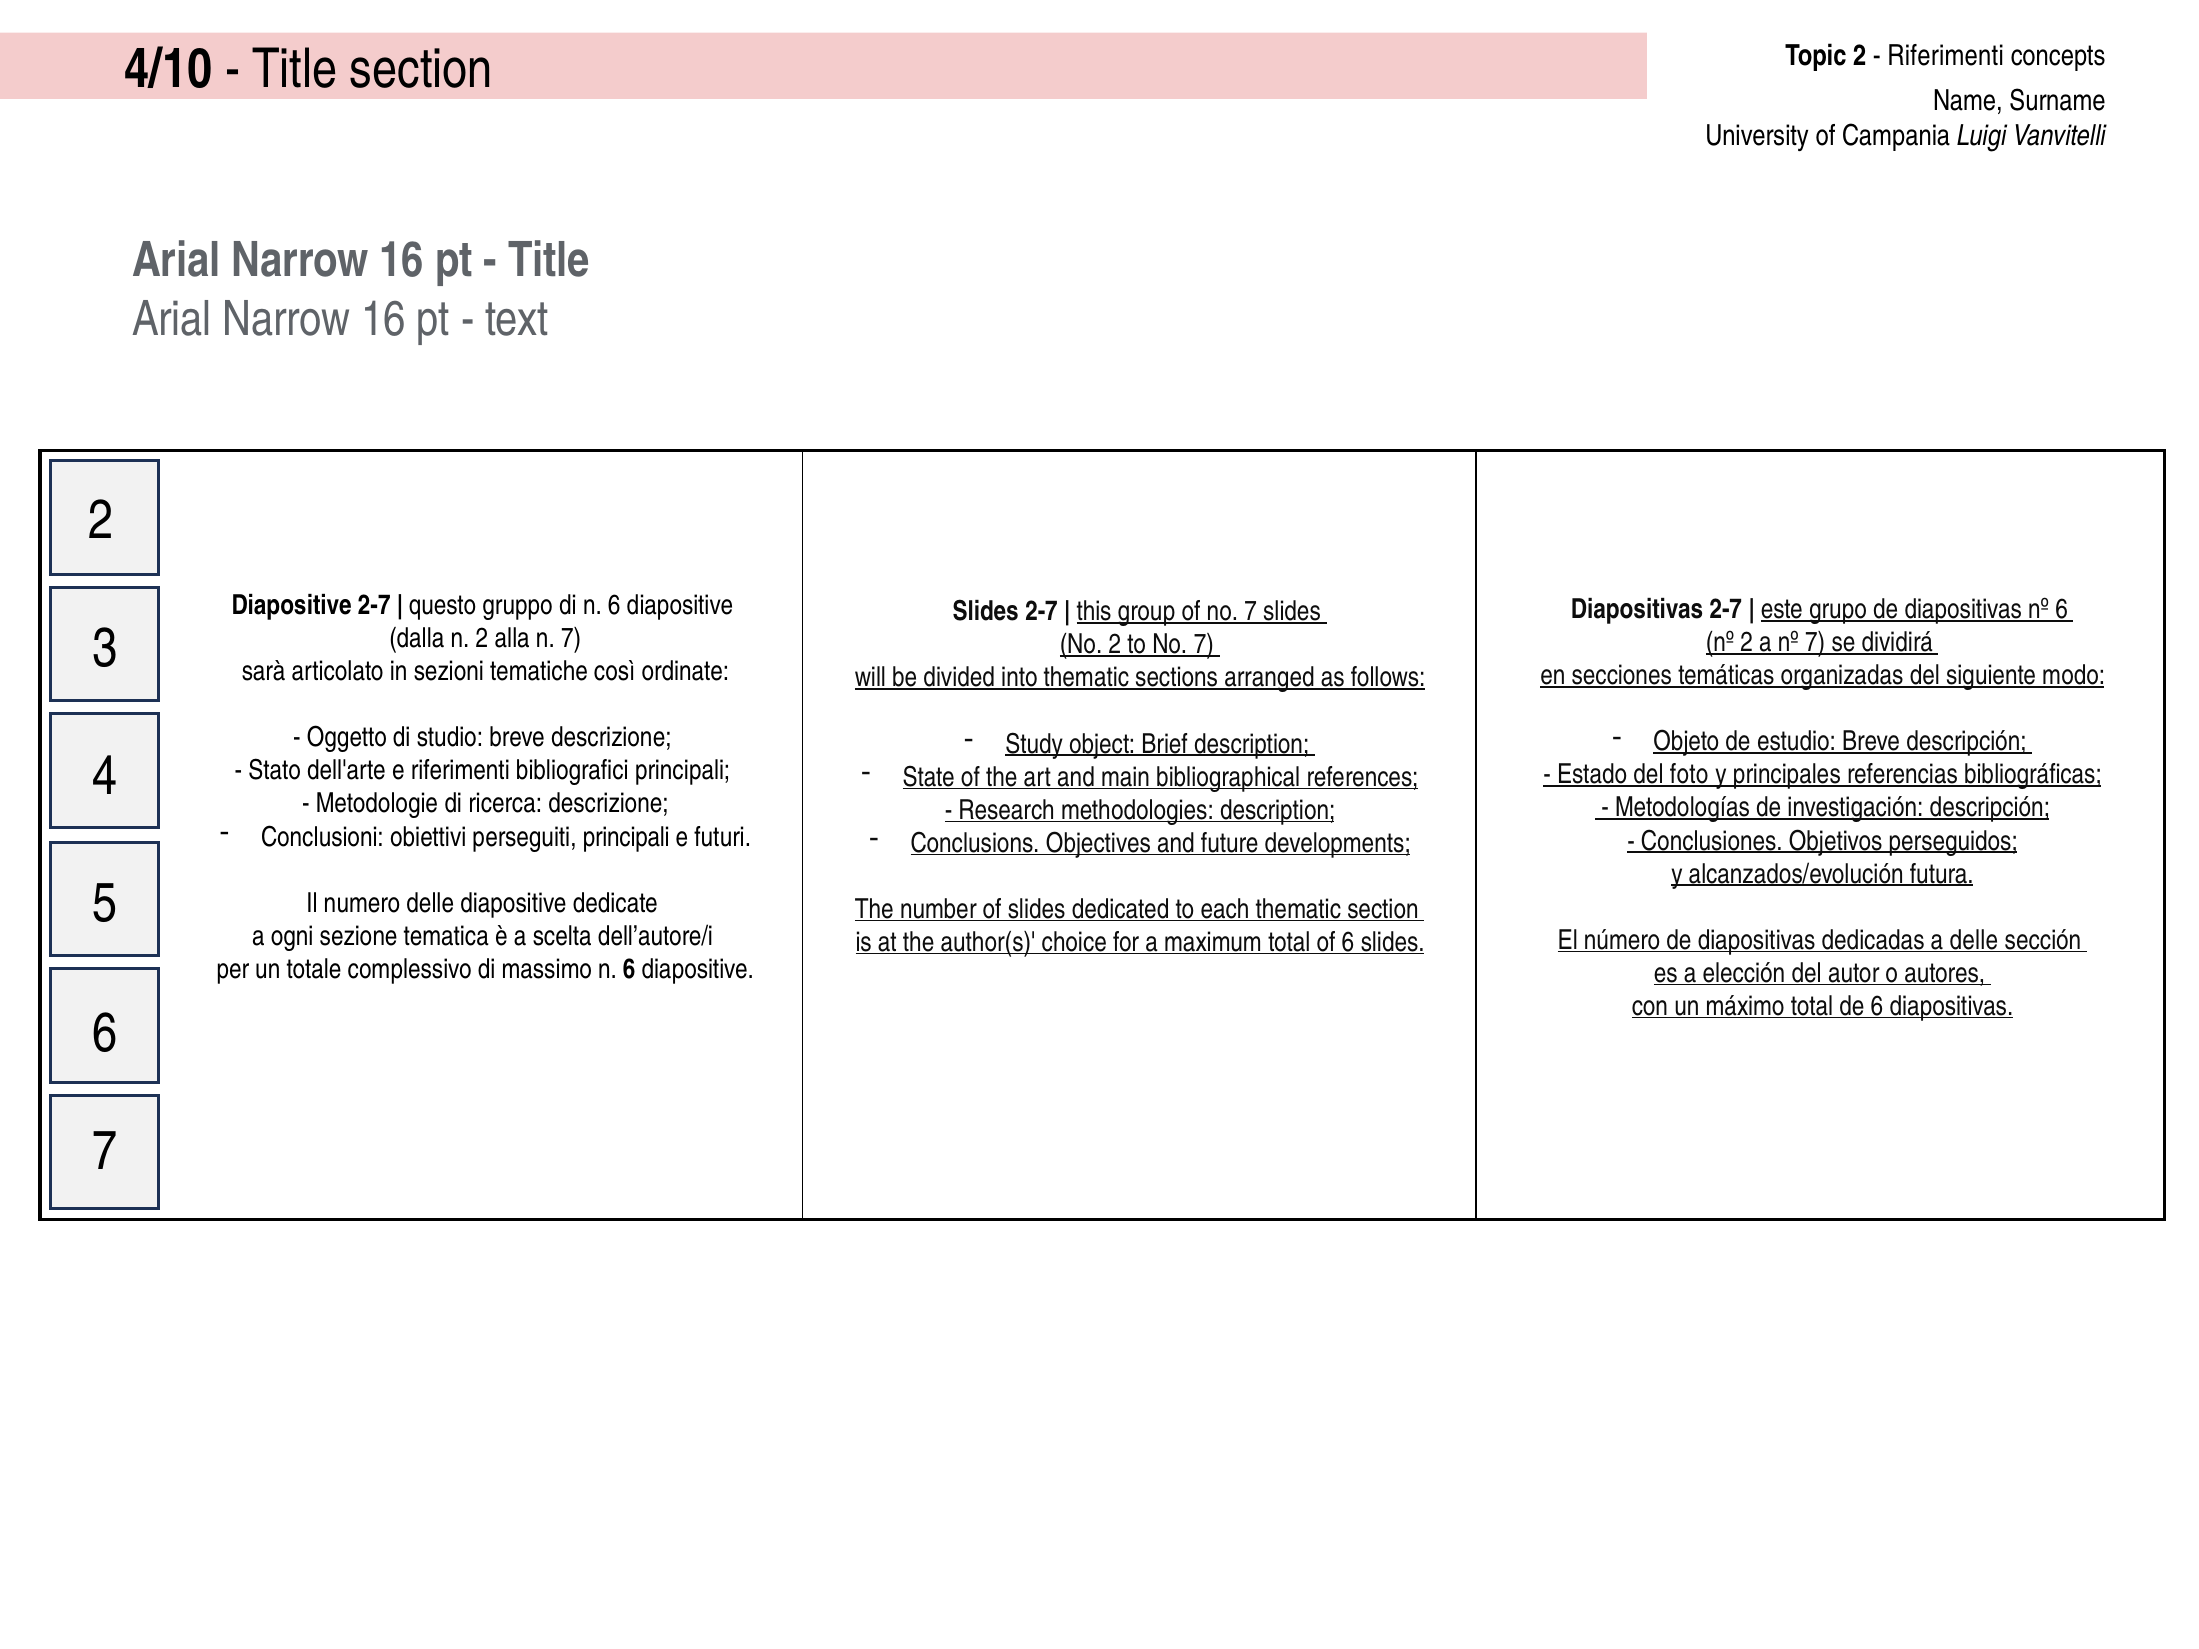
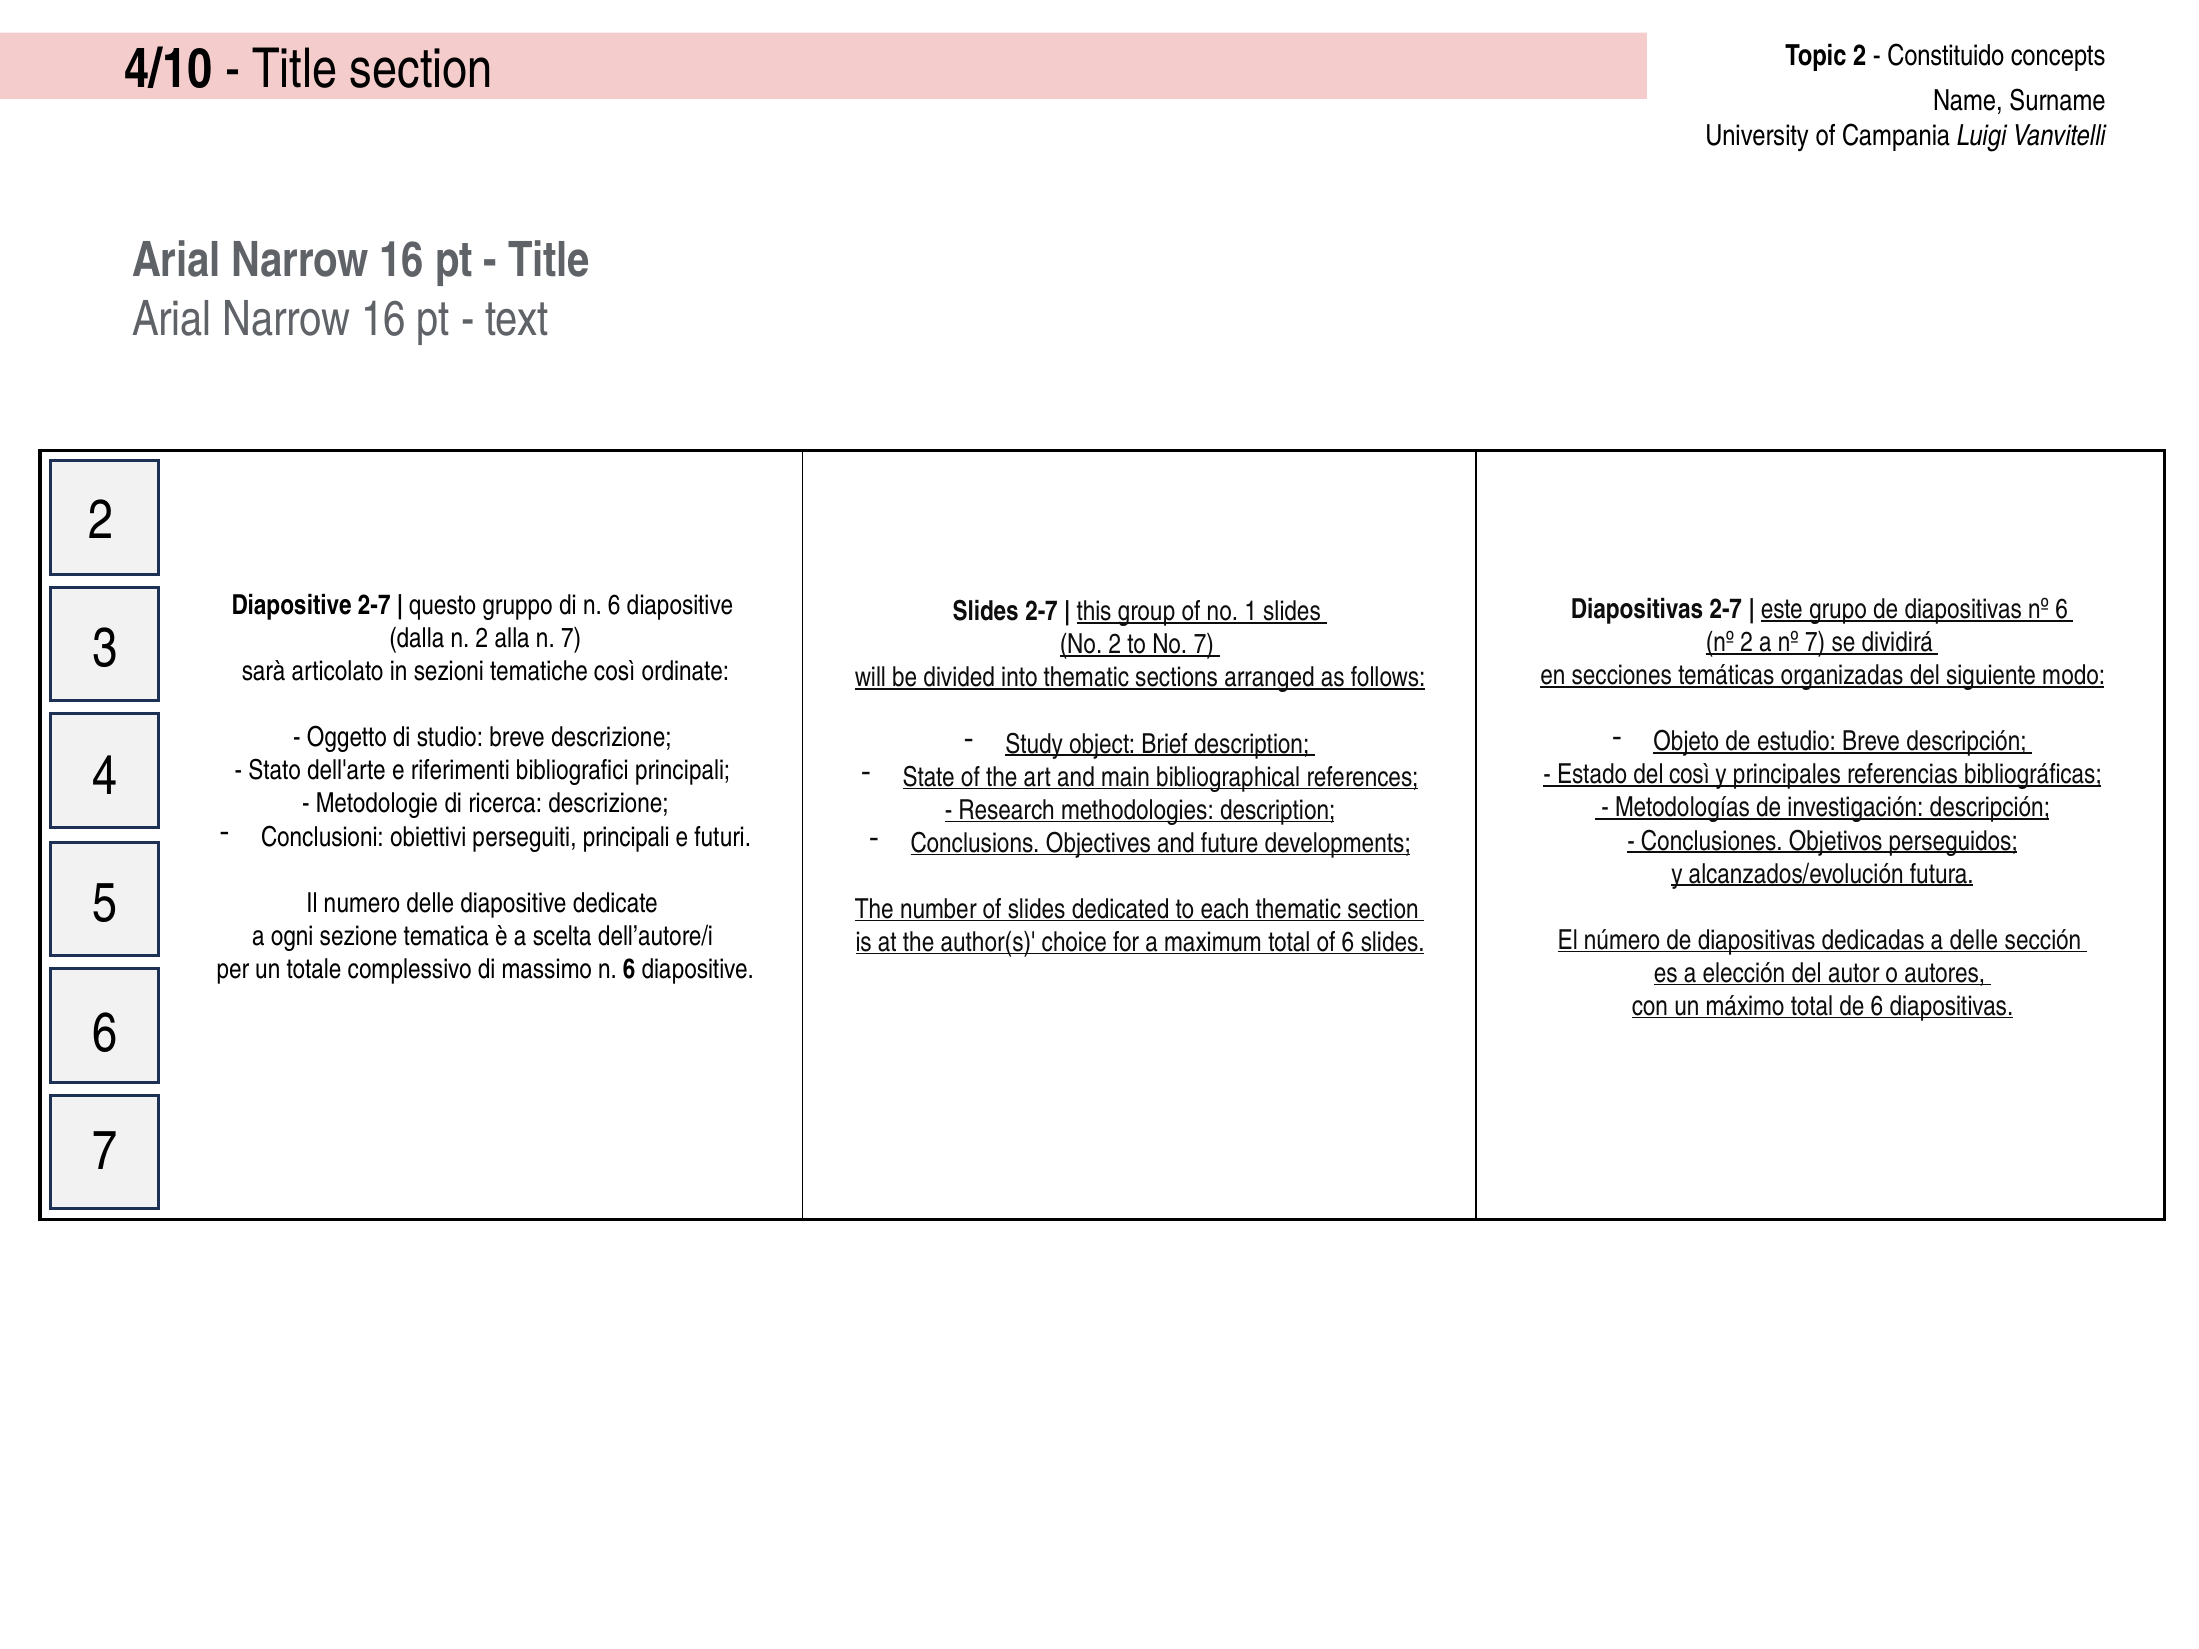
Riferimenti: Riferimenti -> Constituido (1946, 56)
of no 7: 7 -> 1 (1251, 612)
del foto: foto -> così (1689, 775)
